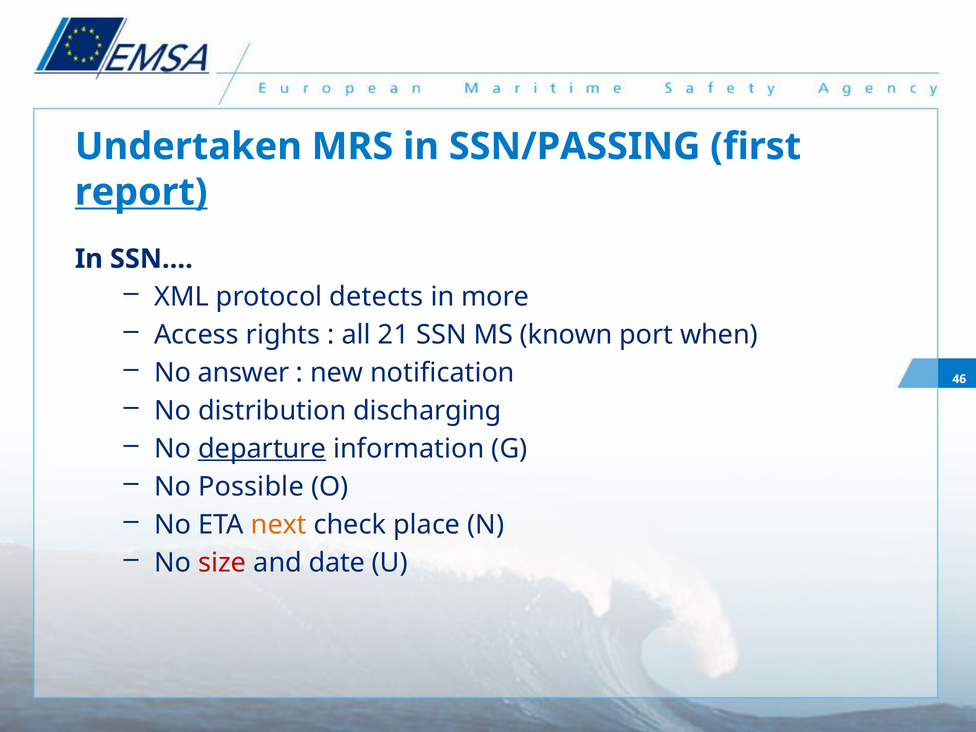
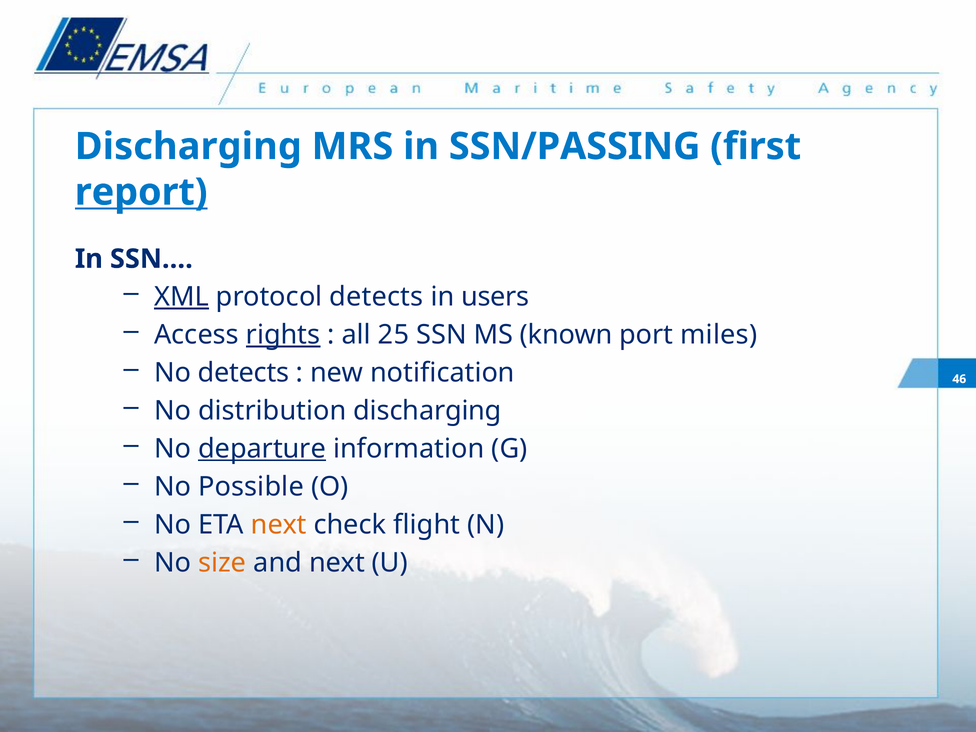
Undertaken: Undertaken -> Discharging (188, 147)
XML underline: none -> present (181, 297)
more: more -> users (495, 297)
rights underline: none -> present (283, 335)
21: 21 -> 25 (394, 335)
when: when -> miles (719, 335)
No answer: answer -> detects (244, 373)
place: place -> flight (427, 525)
size colour: red -> orange (222, 563)
and date: date -> next (337, 563)
